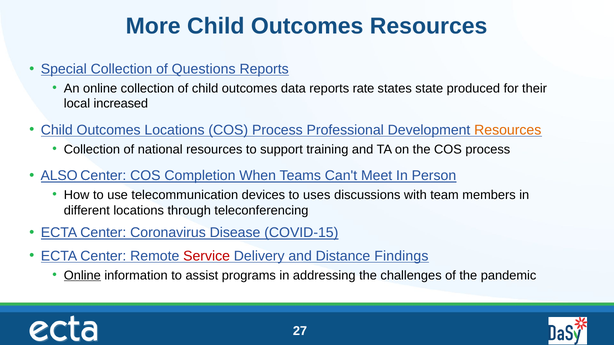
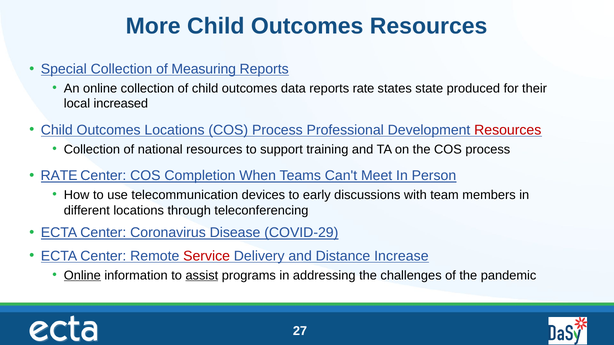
Questions: Questions -> Measuring (204, 69)
Resources colour: orange -> red (508, 130)
ALSO: ALSO -> RATE (59, 176)
uses: uses -> early (317, 195)
COVID-15: COVID-15 -> COVID-29 (301, 233)
Findings: Findings -> Increase (401, 256)
assist underline: none -> present (202, 276)
